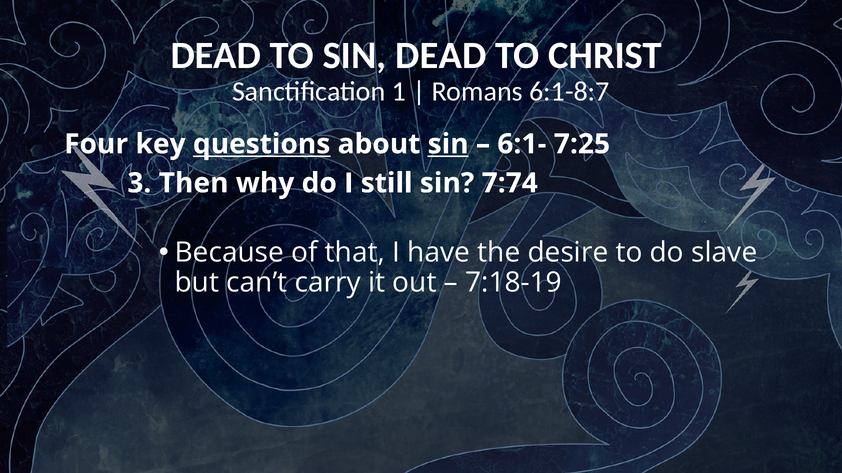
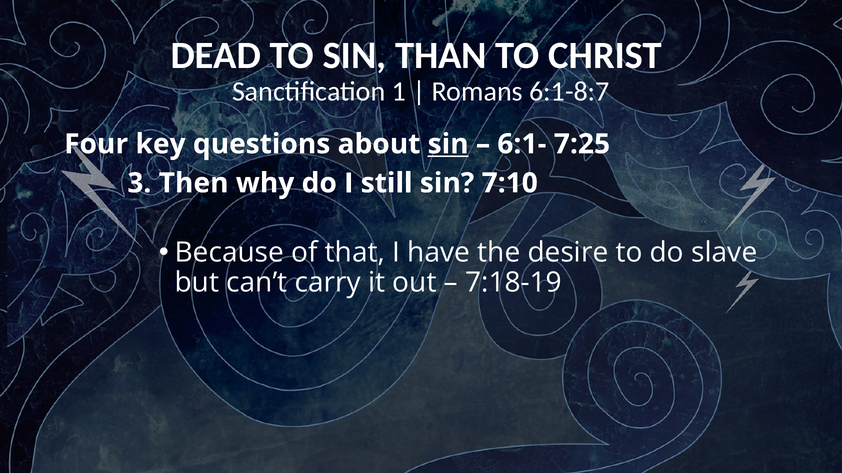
SIN DEAD: DEAD -> THAN (441, 56)
questions underline: present -> none (262, 144)
7:74: 7:74 -> 7:10 (510, 183)
